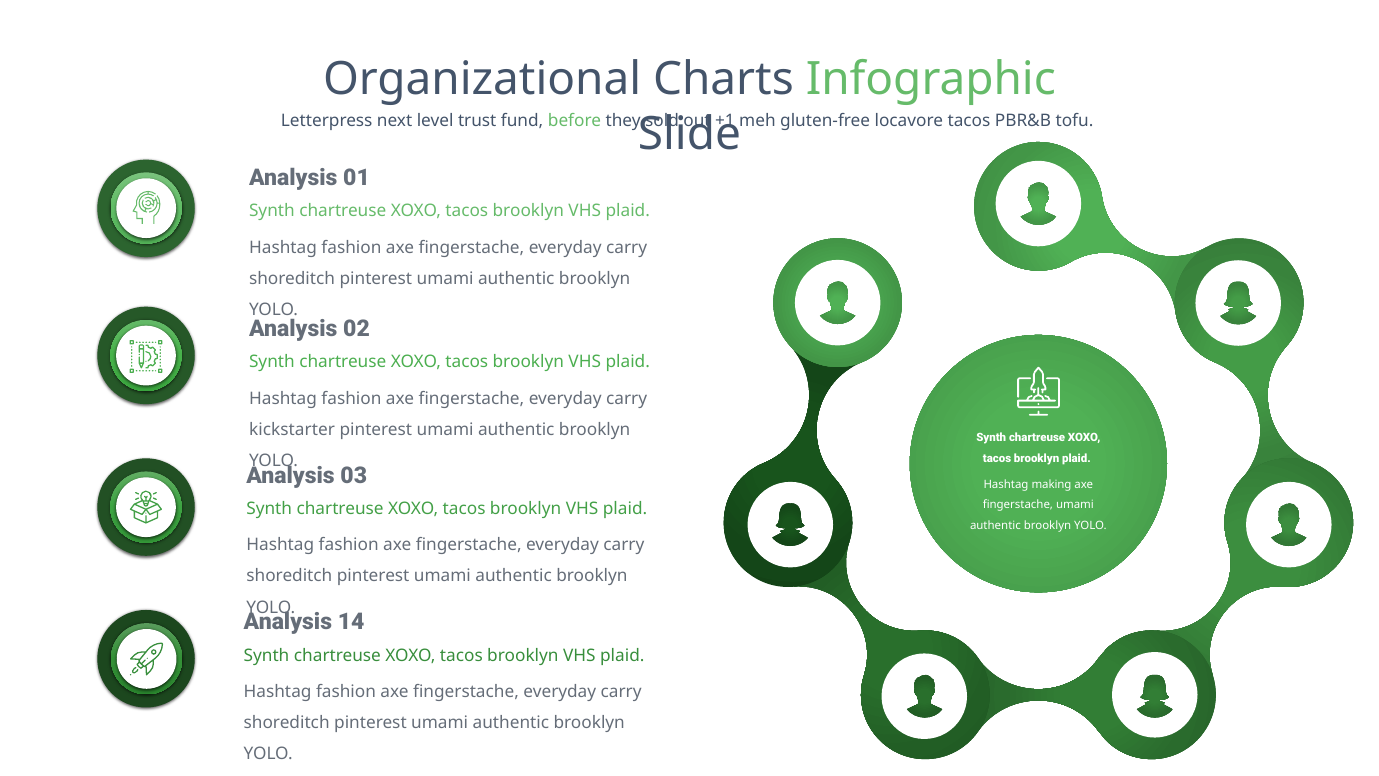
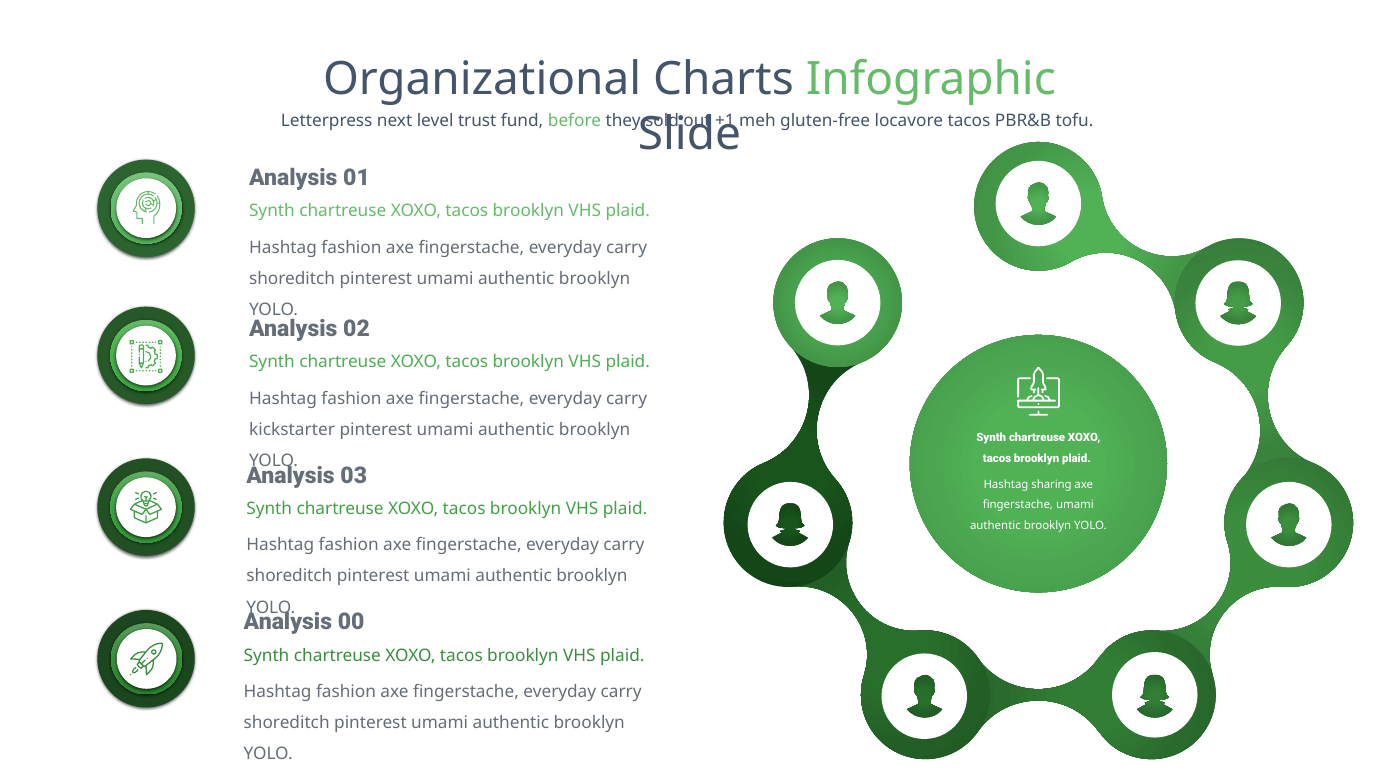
making: making -> sharing (1052, 484)
14: 14 -> 00 (351, 622)
